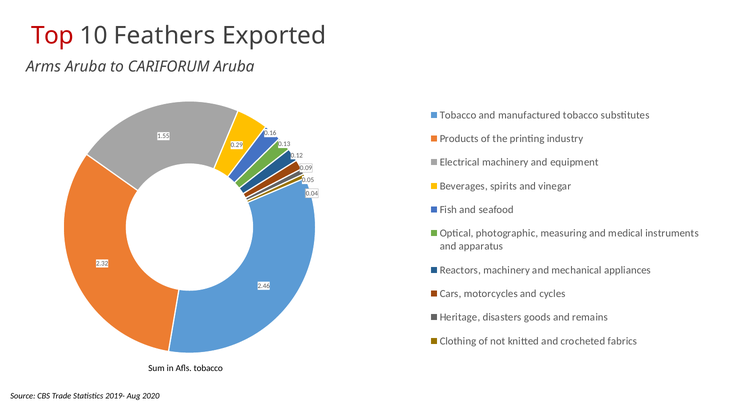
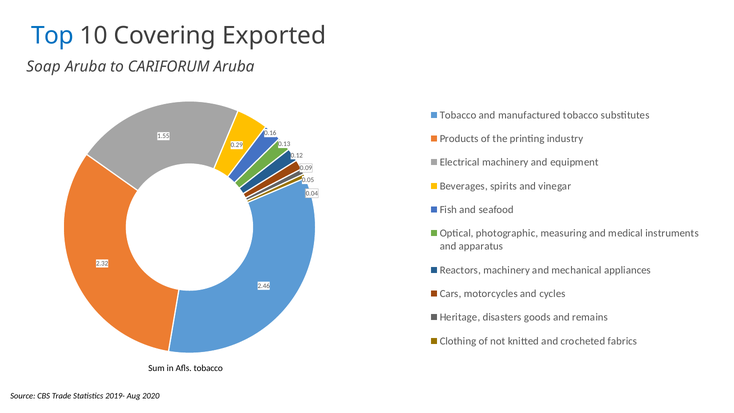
Top colour: red -> blue (52, 36)
Feathers: Feathers -> Covering (165, 36)
Arms: Arms -> Soap (43, 66)
